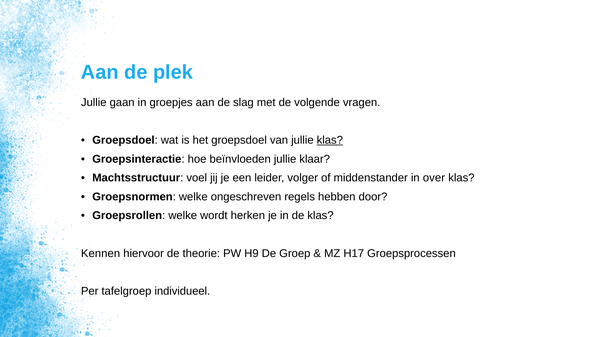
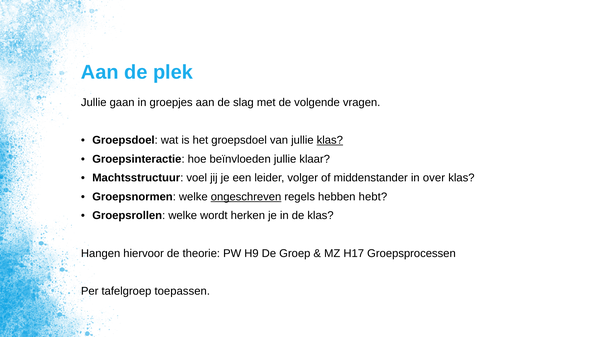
ongeschreven underline: none -> present (246, 197)
door: door -> hebt (373, 197)
Kennen: Kennen -> Hangen (101, 253)
individueel: individueel -> toepassen (182, 291)
